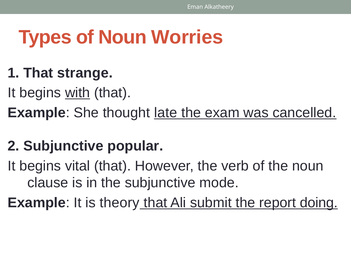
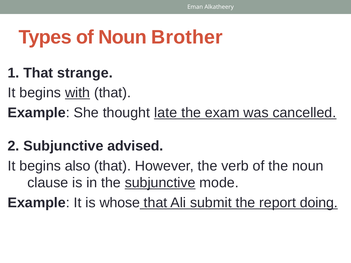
Worries: Worries -> Brother (187, 37)
popular: popular -> advised (135, 146)
vital: vital -> also (78, 166)
subjunctive underline: none -> present (160, 183)
theory: theory -> whose (120, 203)
